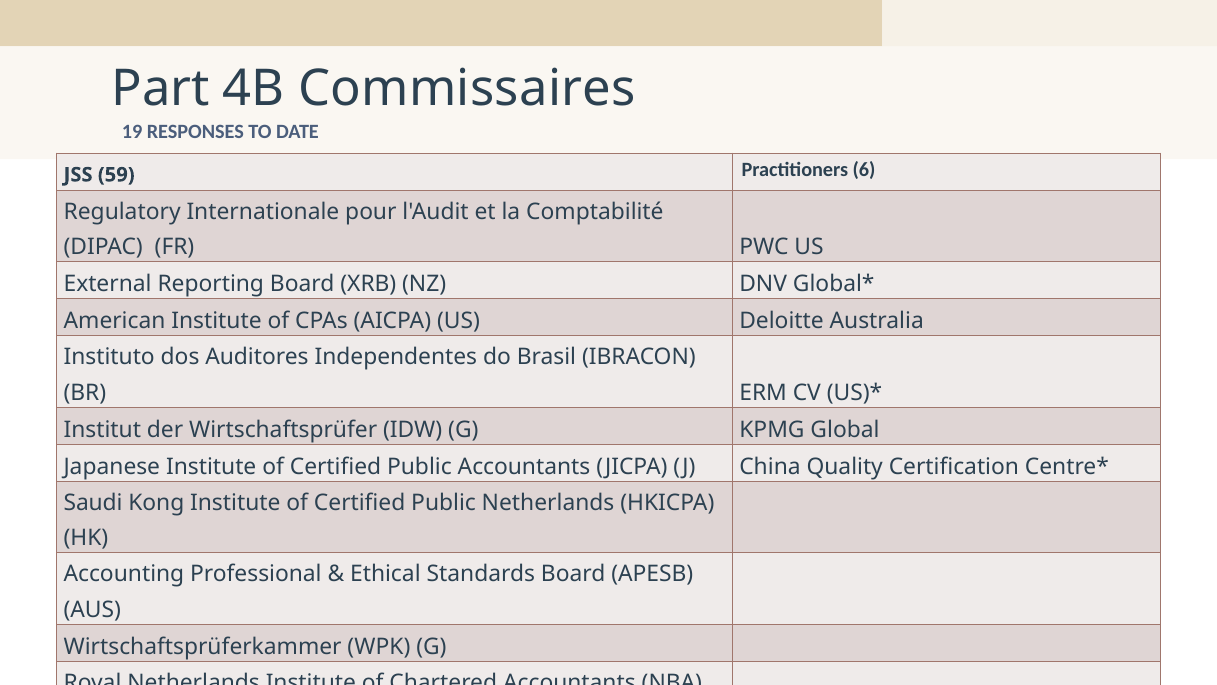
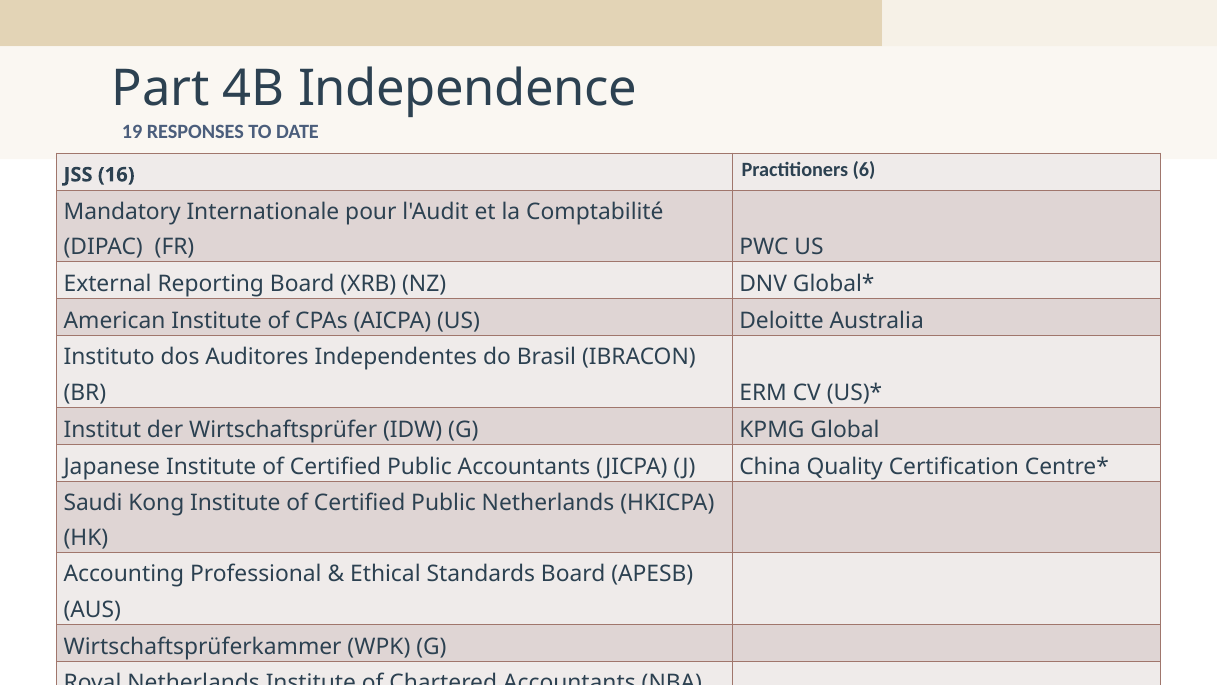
Commissaires: Commissaires -> Independence (467, 89)
59: 59 -> 16 (116, 175)
Regulatory: Regulatory -> Mandatory (122, 211)
